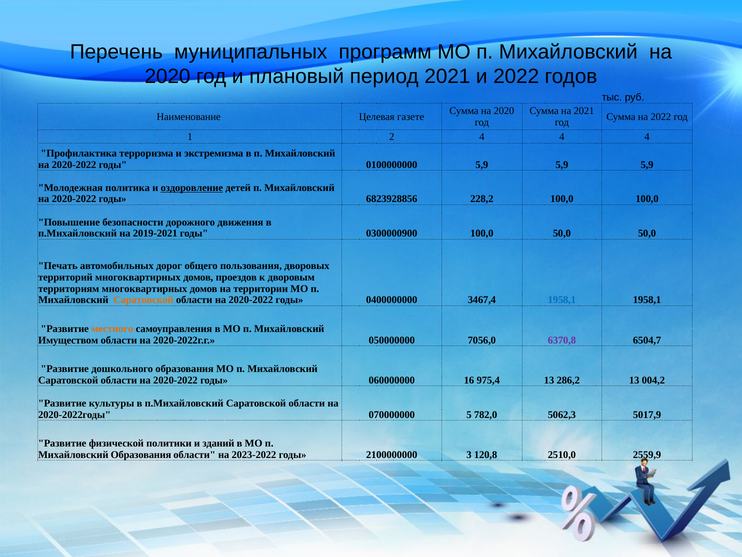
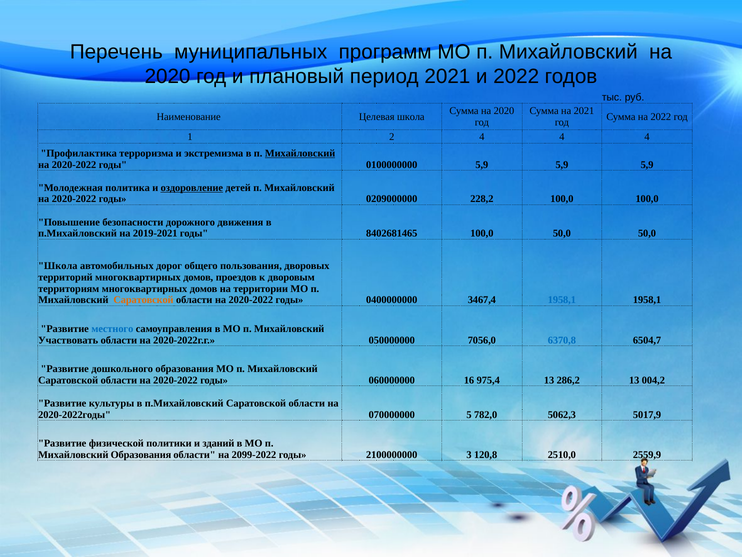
Целевая газете: газете -> школа (411, 117)
Михайловский underline: none -> present (300, 153)
6823928856: 6823928856 -> 0209000000 (392, 199)
0300000900: 0300000900 -> 8402681465 (392, 233)
Печать: Печать -> Школа (58, 266)
местного colour: orange -> blue (112, 329)
Имуществом: Имуществом -> Участвовать (68, 340)
6370,8 colour: purple -> blue (562, 340)
2023-2022: 2023-2022 -> 2099-2022 (254, 454)
